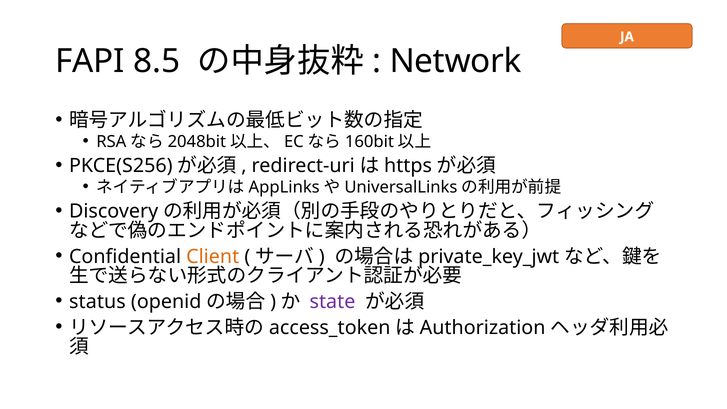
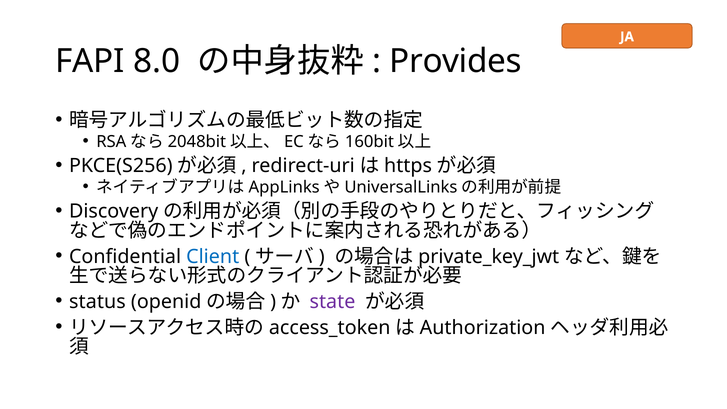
8.5: 8.5 -> 8.0 (157, 61)
Network: Network -> Provides (456, 61)
Client colour: orange -> blue (213, 256)
